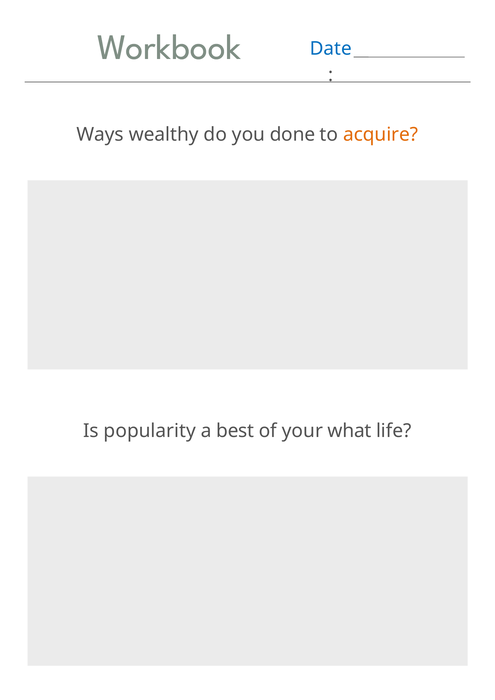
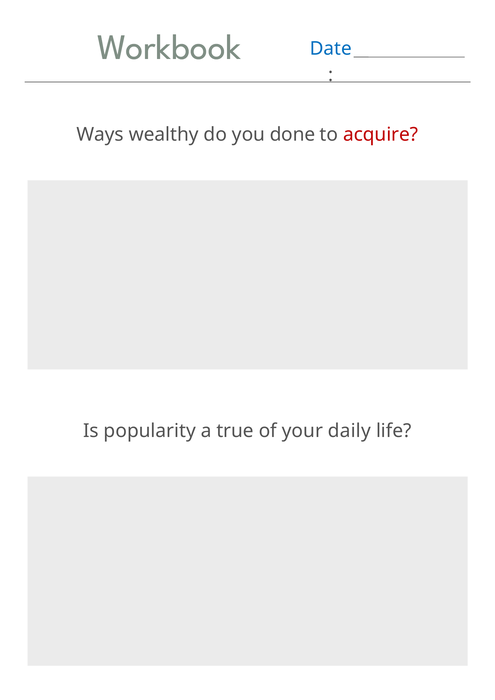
acquire colour: orange -> red (381, 135)
best: best -> true (235, 431)
what: what -> daily (349, 431)
